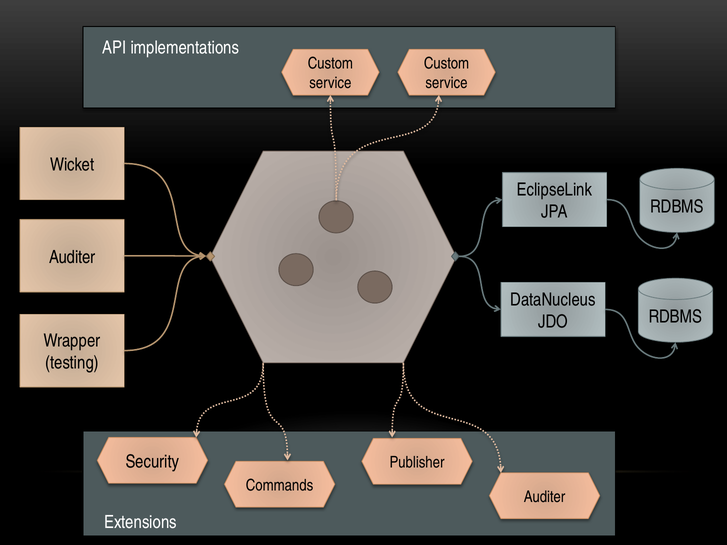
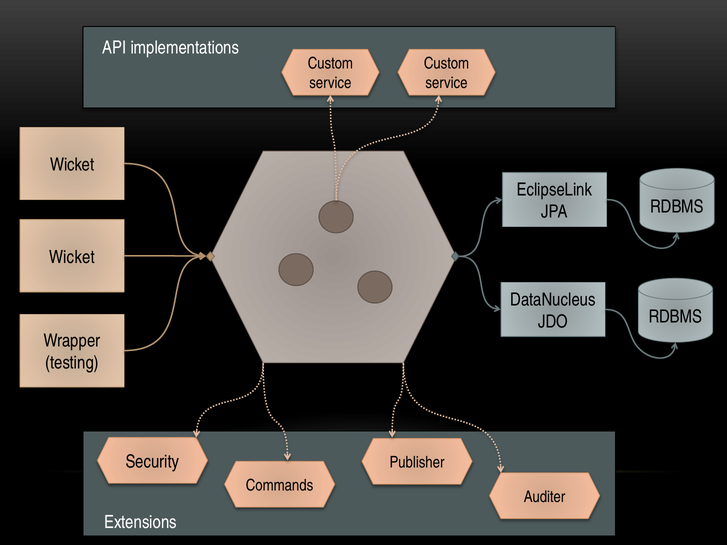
Auditer: Auditer -> Wicket (72, 257)
